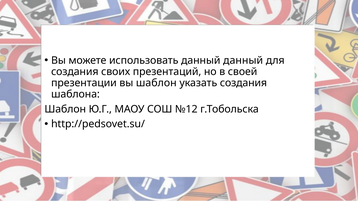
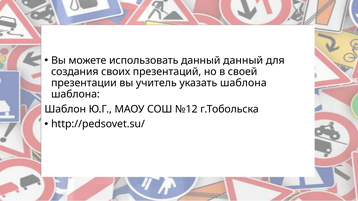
вы шаблон: шаблон -> учитель (156, 83)
указать создания: создания -> шаблона (243, 83)
